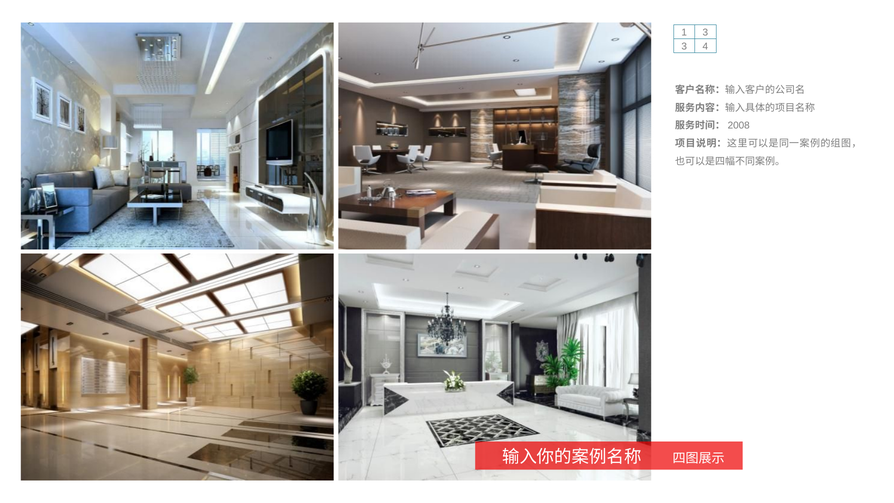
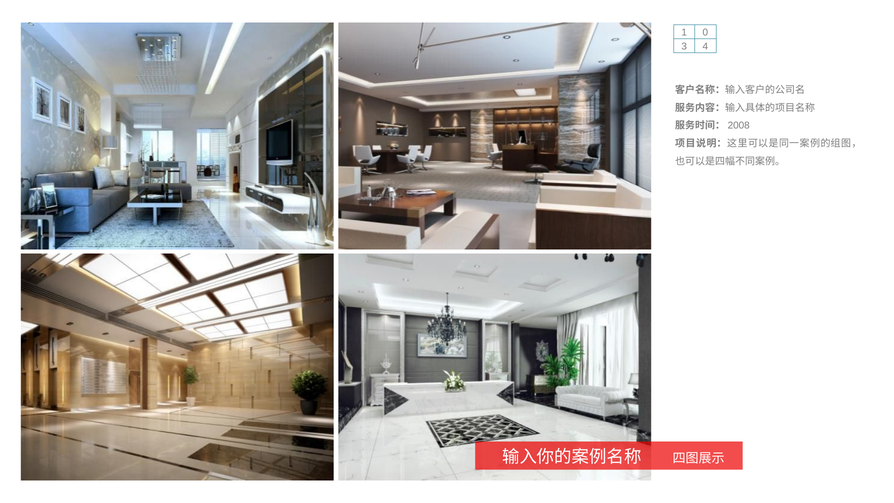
1 3: 3 -> 0 (705, 32)
